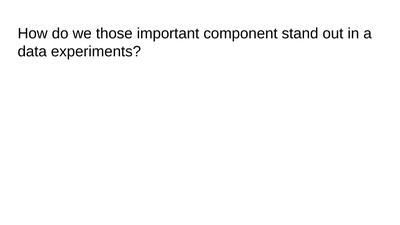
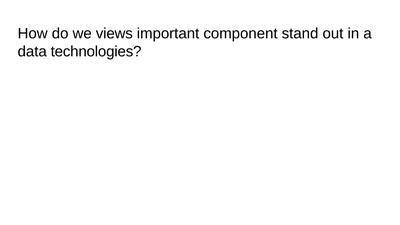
those: those -> views (114, 34)
experiments: experiments -> technologies (96, 52)
